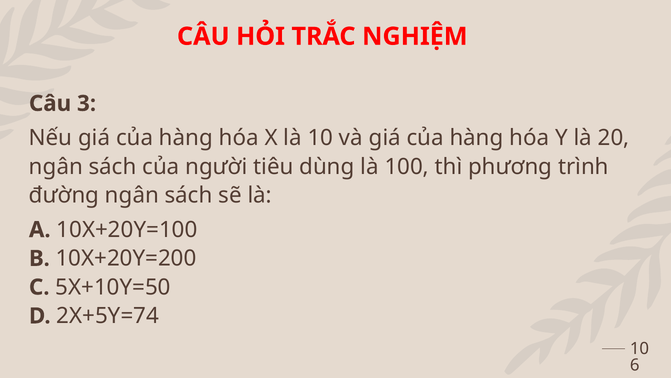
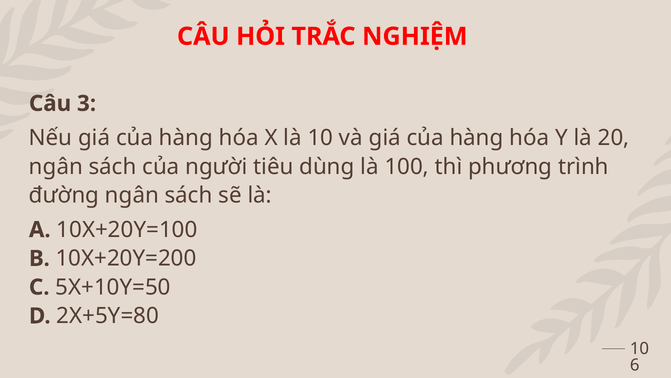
2X+5Y=74: 2X+5Y=74 -> 2X+5Y=80 (108, 316)
